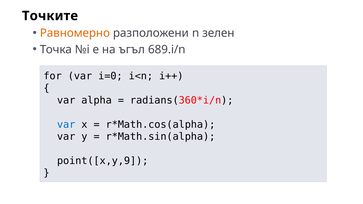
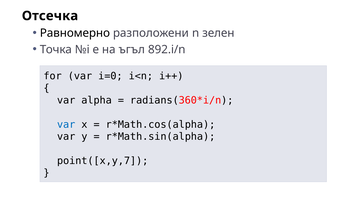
Точките: Точките -> Отсечка (50, 16)
Равномерно colour: orange -> black (75, 33)
689.i/n: 689.i/n -> 892.i/n (167, 49)
point([x,y,9: point([x,y,9 -> point([x,y,7 (103, 161)
